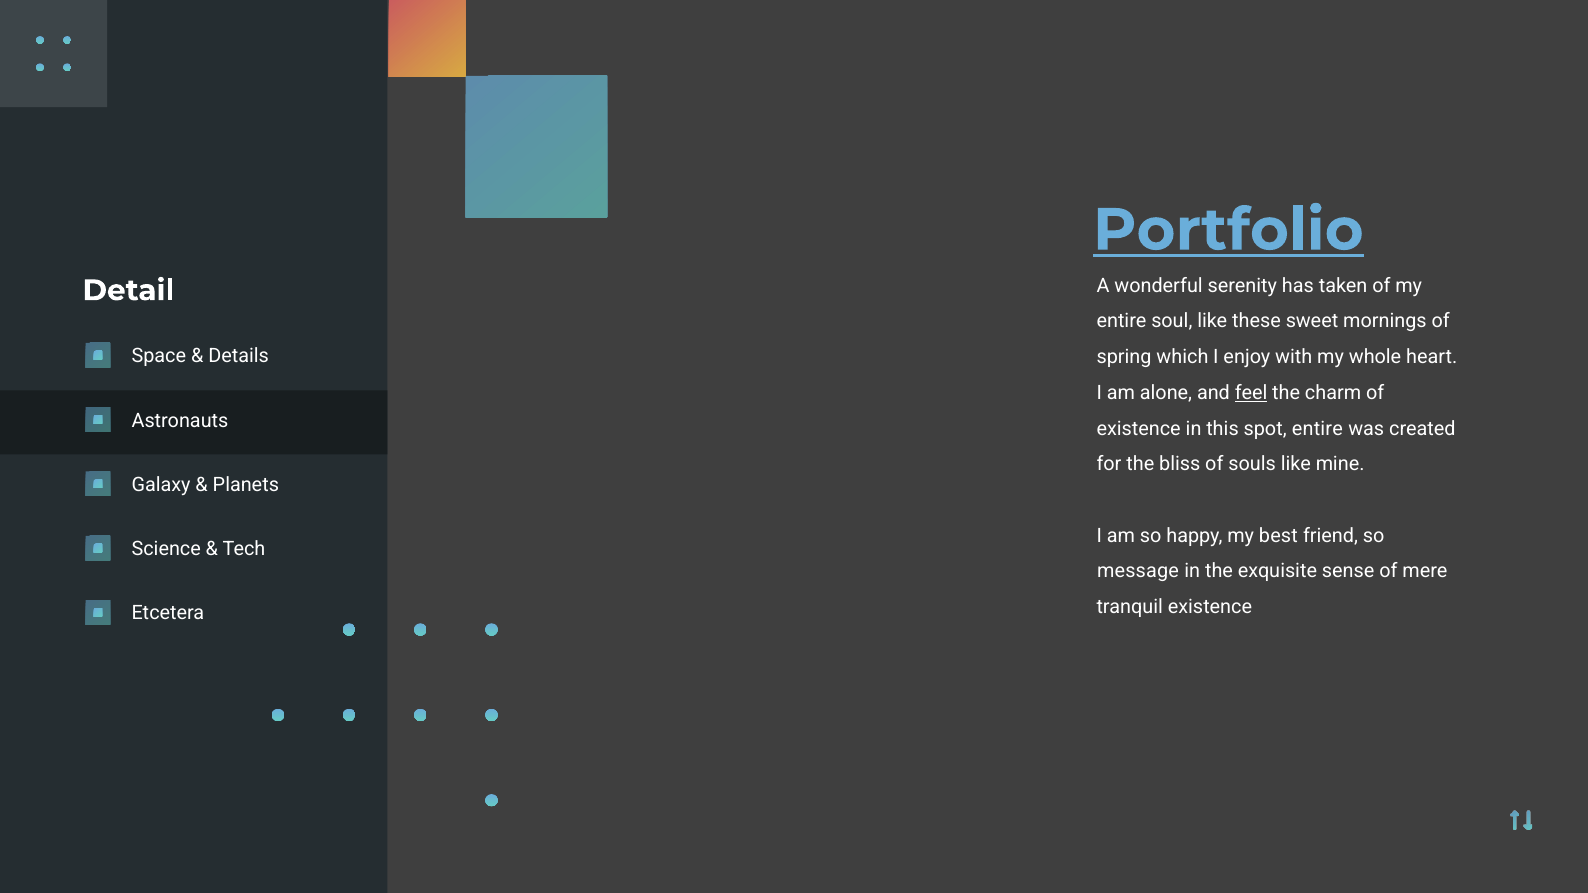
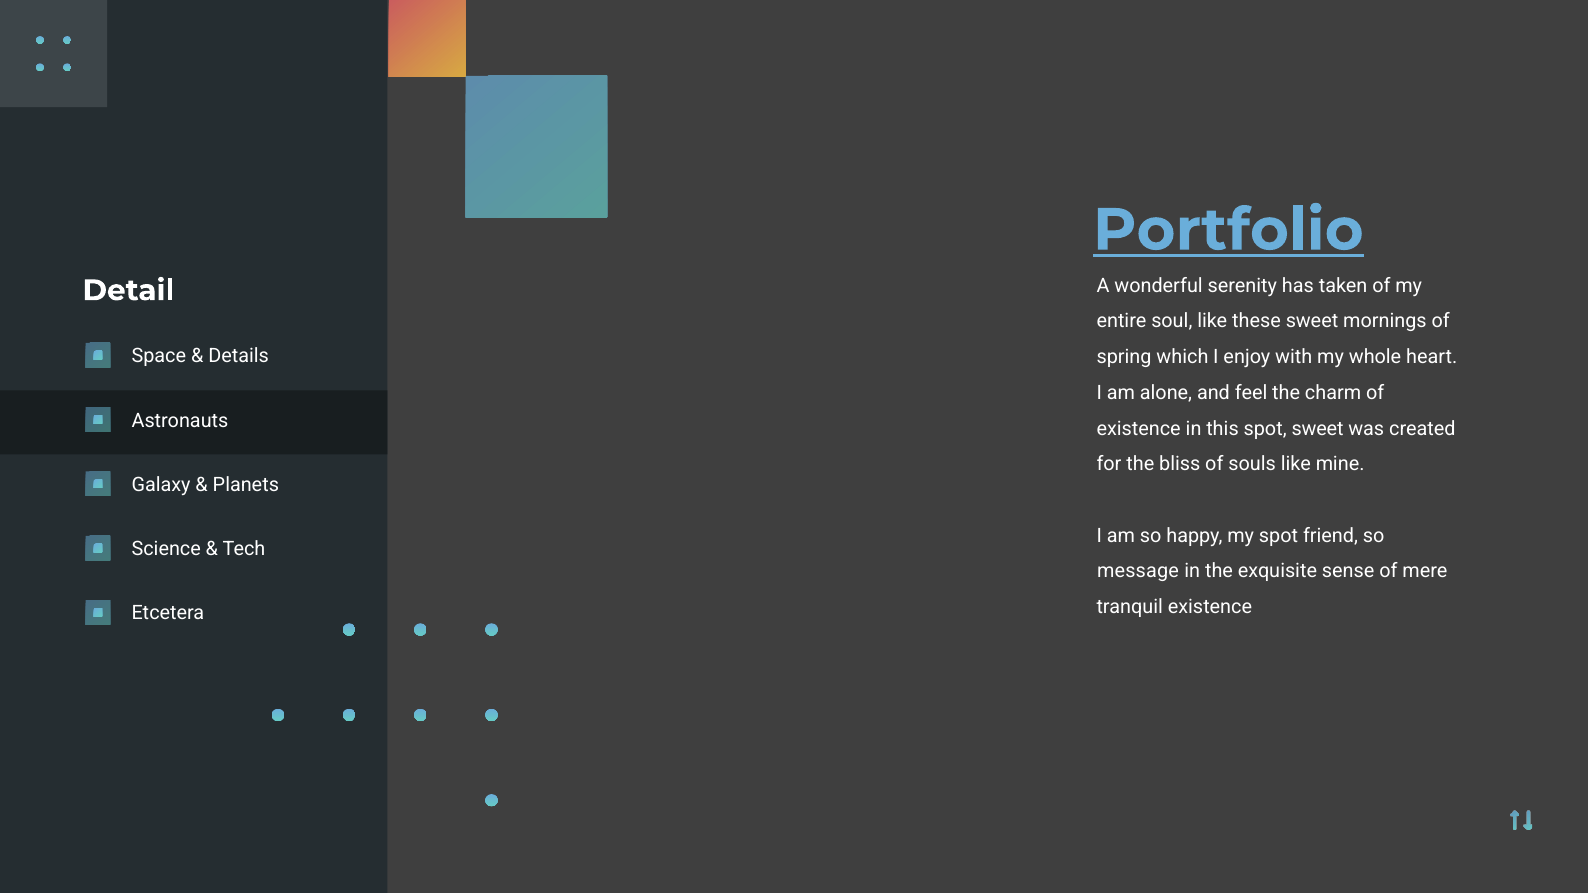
feel underline: present -> none (1251, 393)
spot entire: entire -> sweet (1318, 429)
my best: best -> spot (1279, 536)
